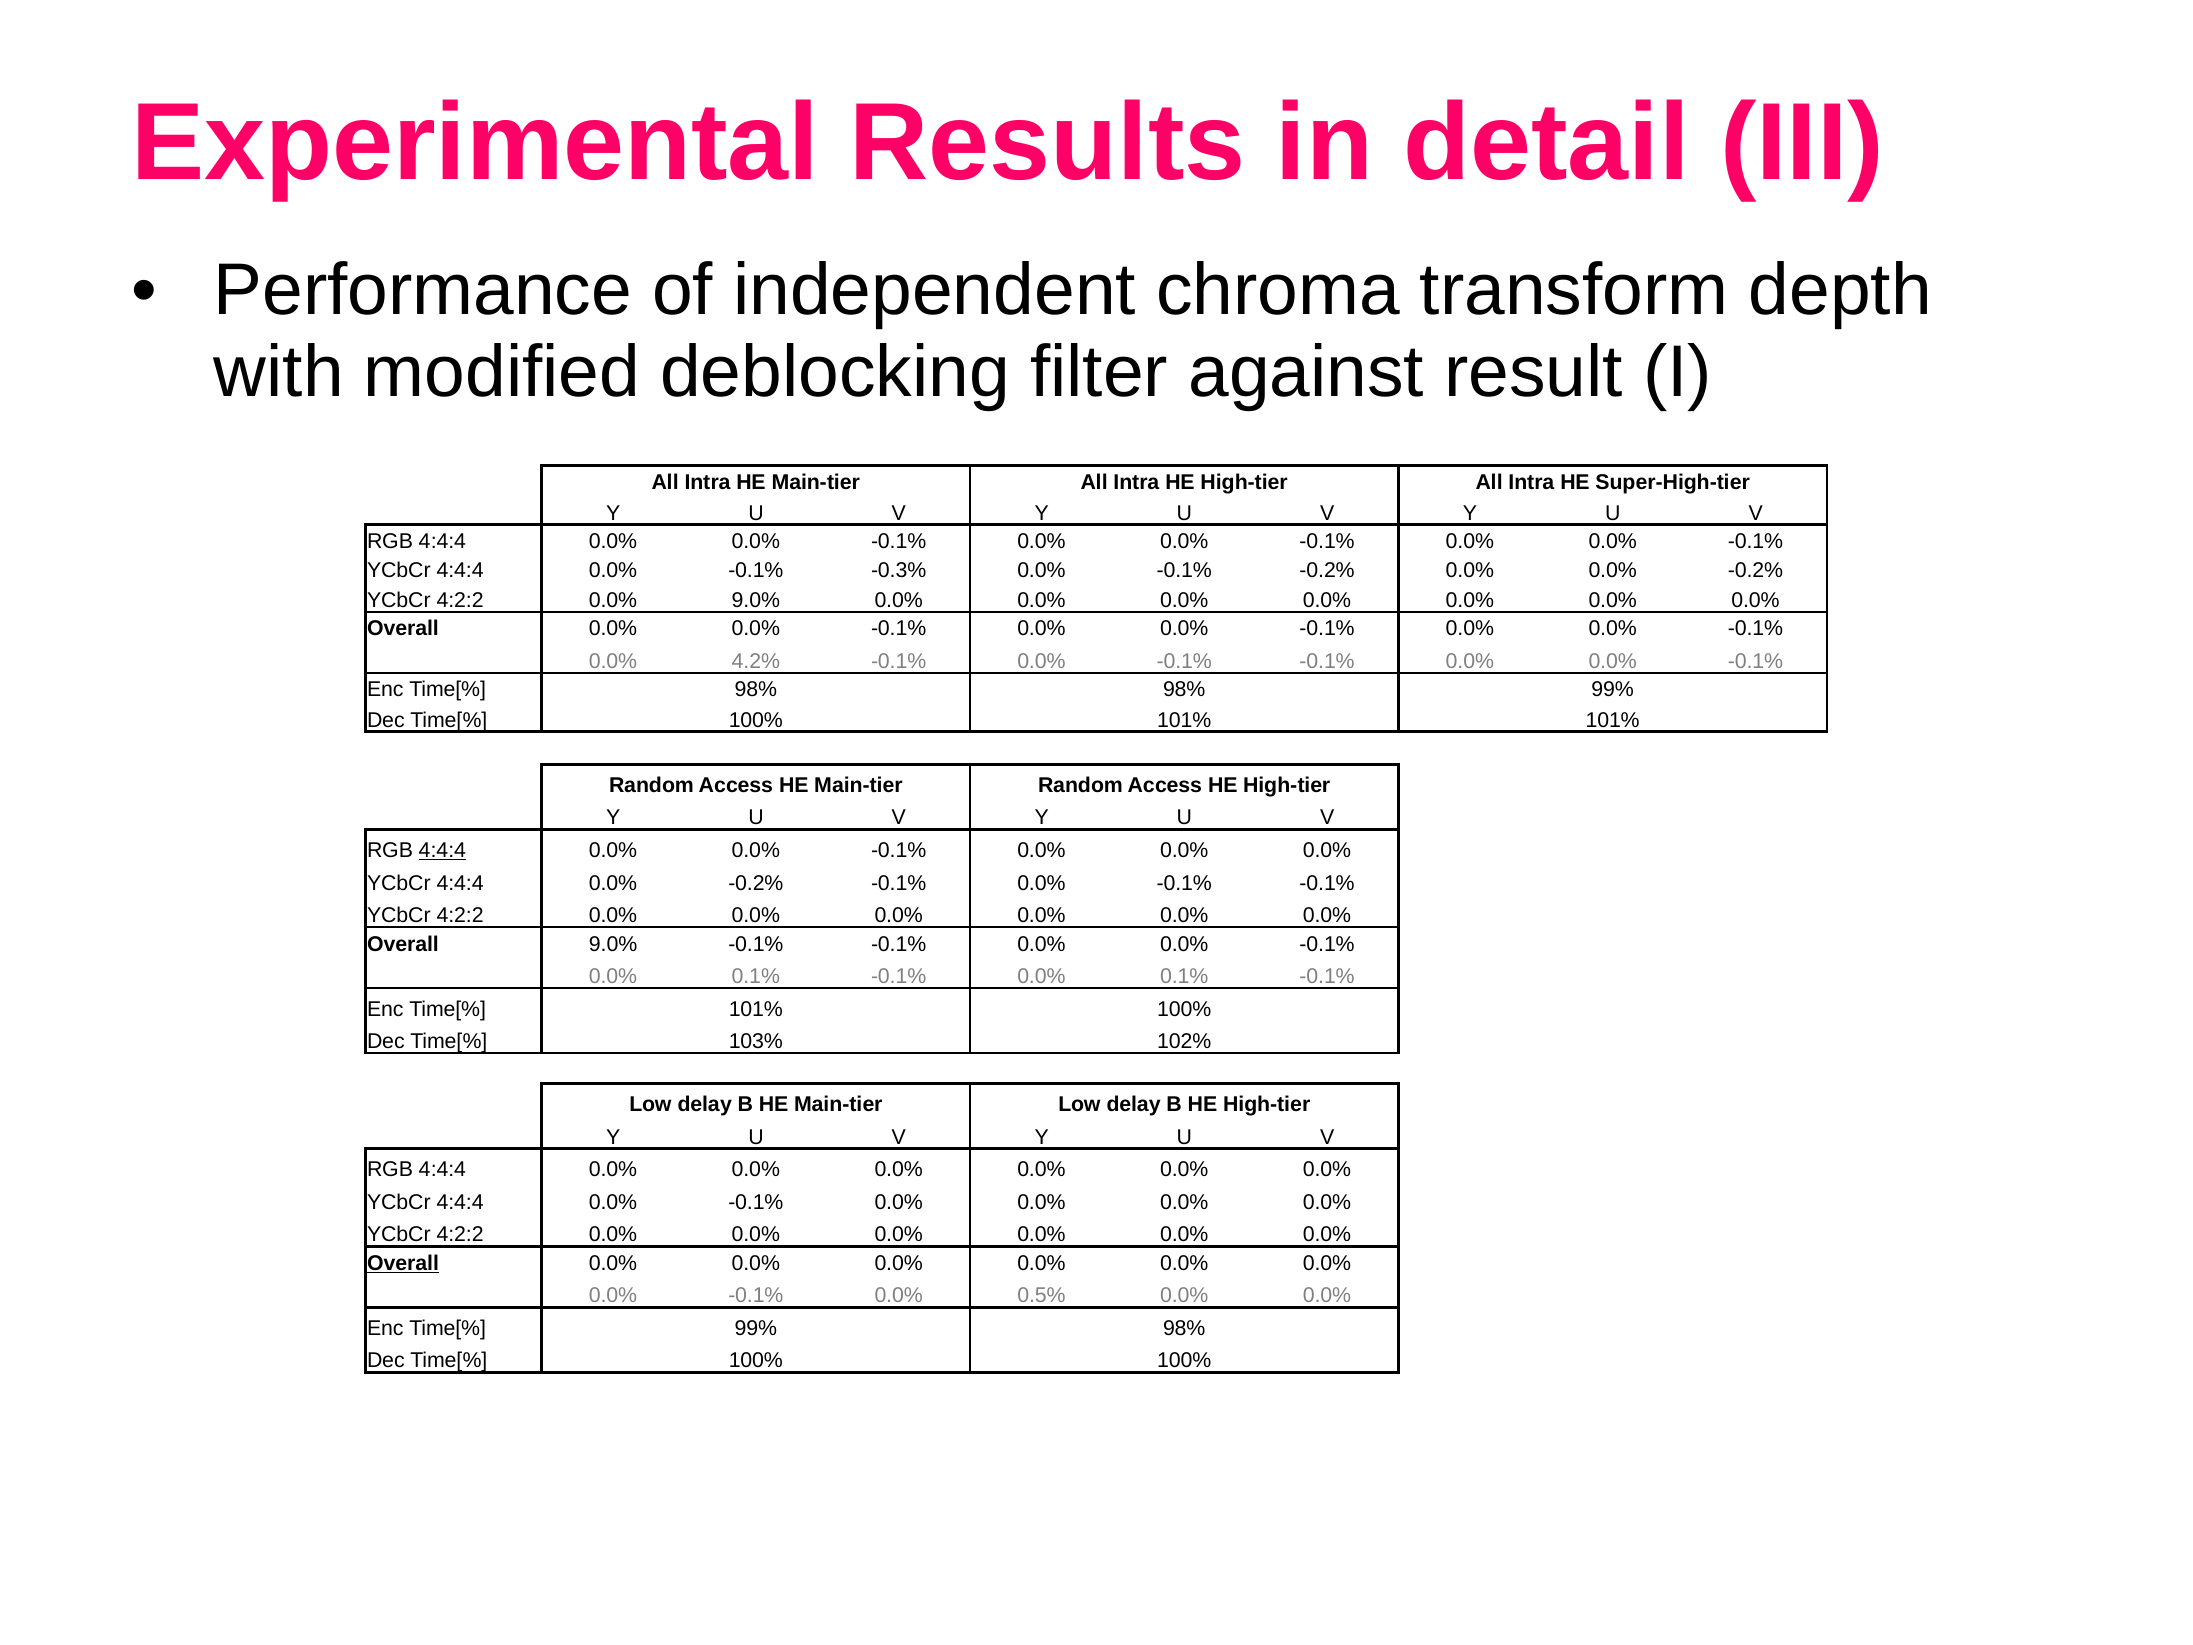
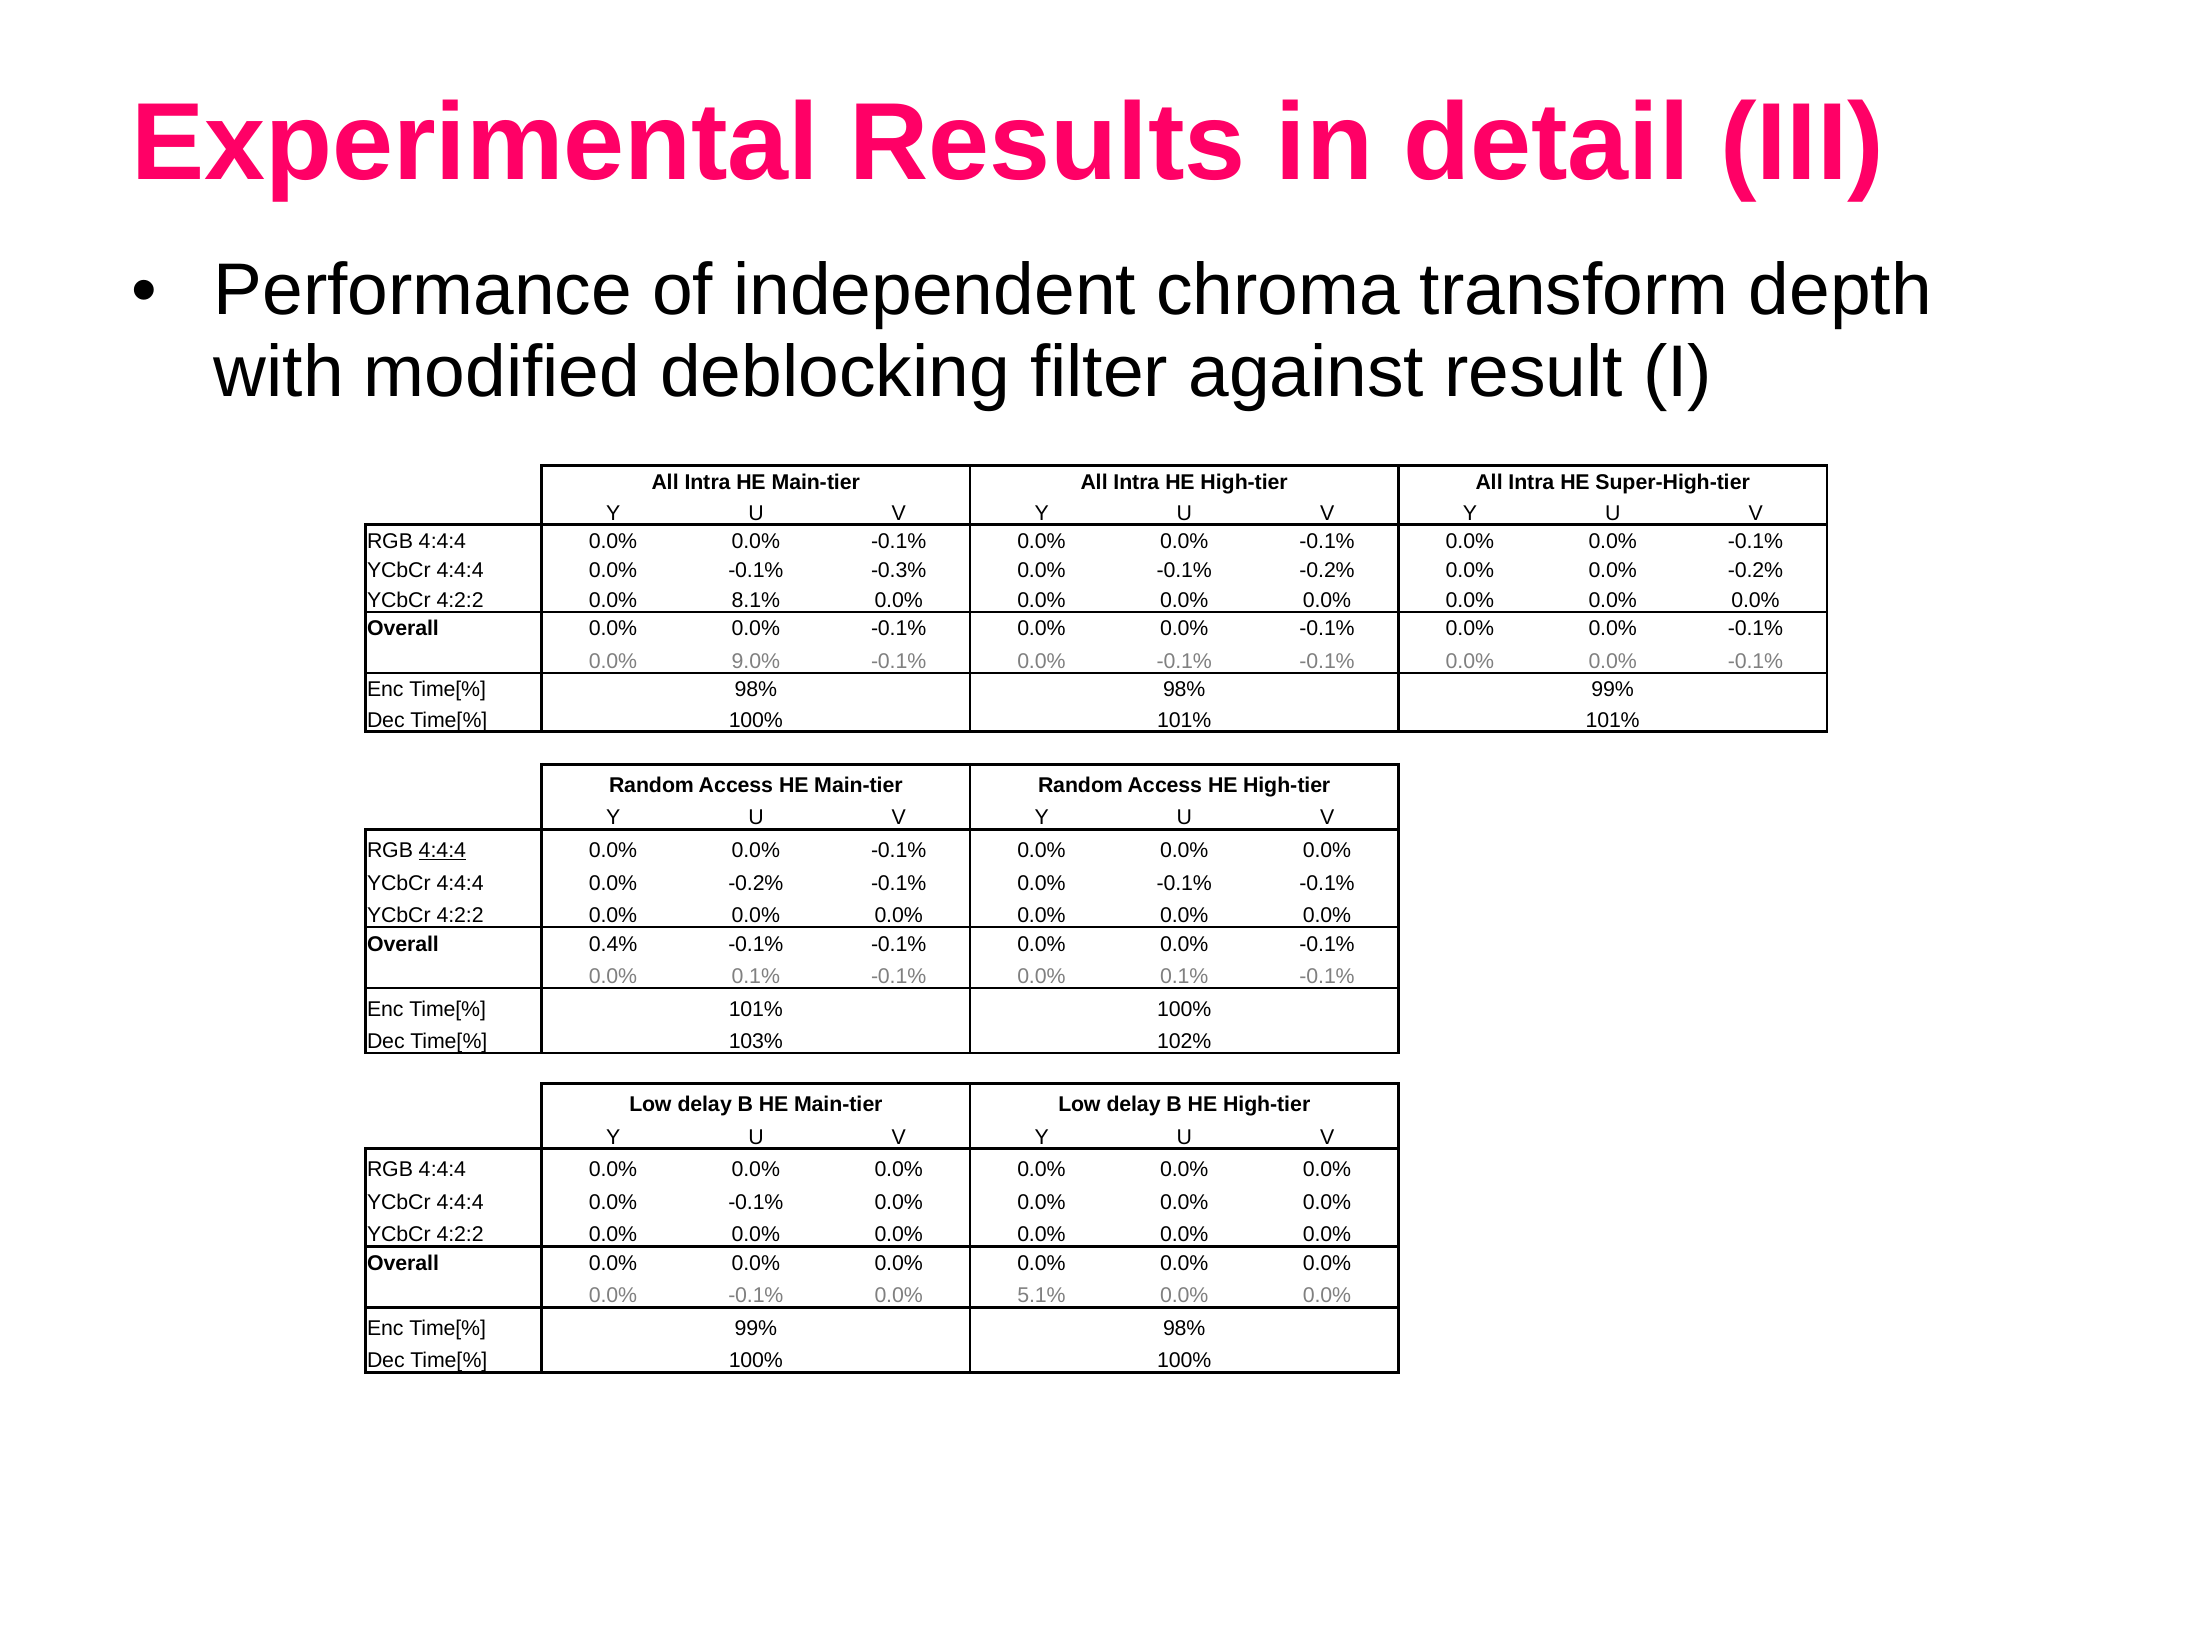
0.0% 9.0%: 9.0% -> 8.1% (756, 600)
4.2%: 4.2% -> 9.0% (756, 661)
Overall 9.0%: 9.0% -> 0.4% (613, 944)
Overall underline: present -> none (403, 1263)
0.5%: 0.5% -> 5.1% (1041, 1296)
